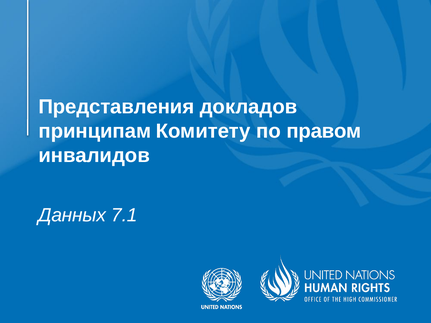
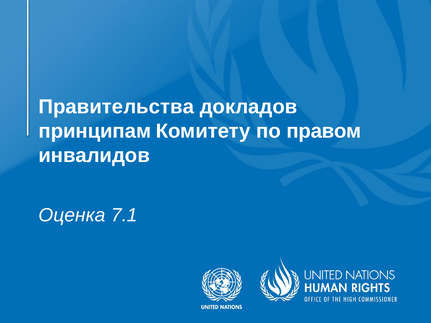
Представления: Представления -> Правительства (116, 107)
Данных: Данных -> Оценка (72, 215)
